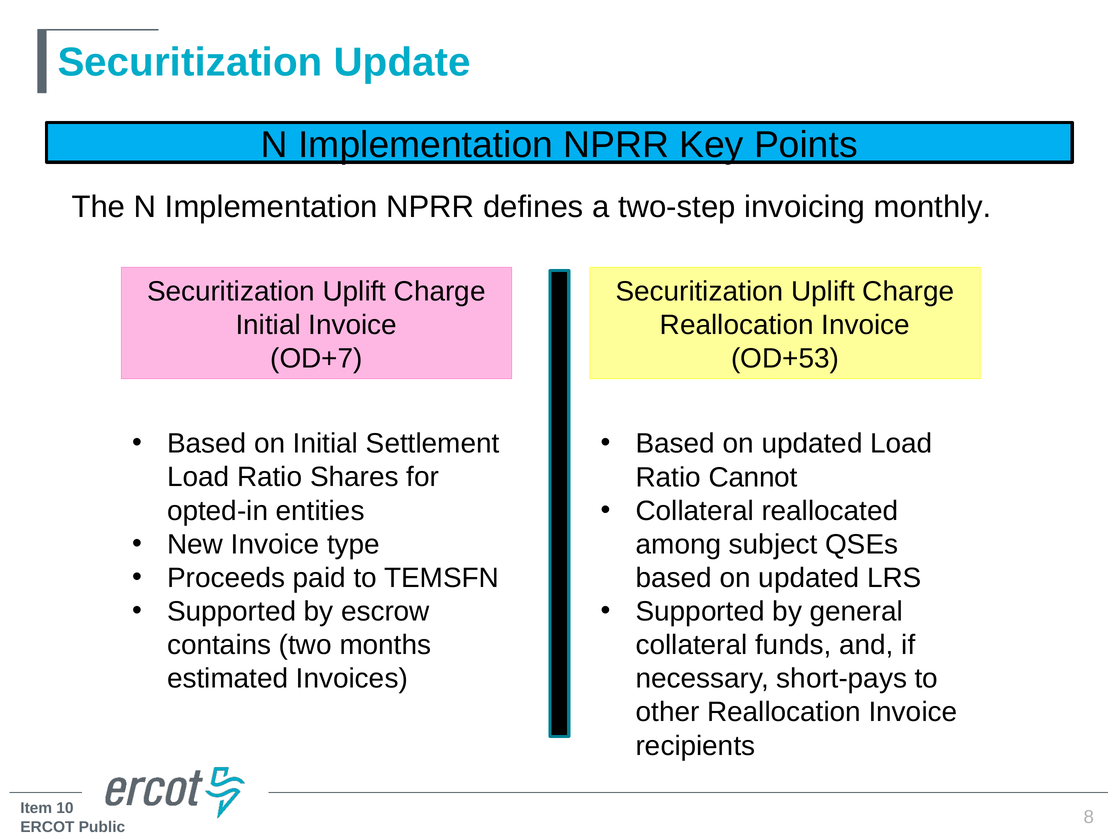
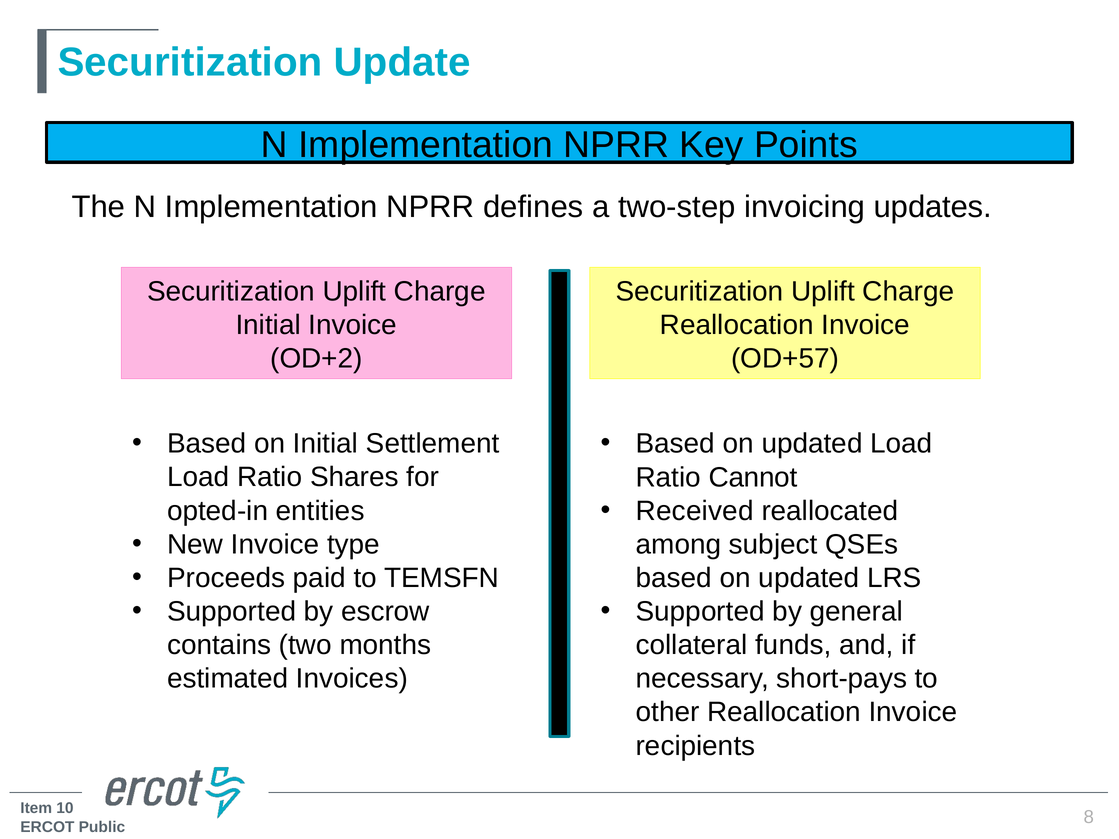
monthly: monthly -> updates (933, 207)
OD+7: OD+7 -> OD+2 (316, 359)
OD+53: OD+53 -> OD+57 (785, 359)
Collateral: Collateral -> Received (695, 511)
